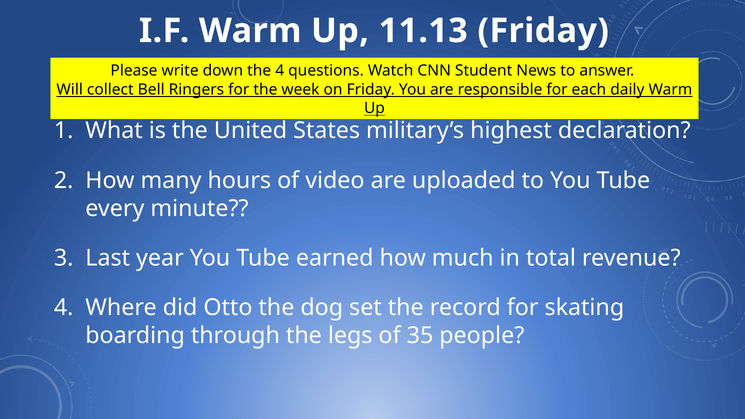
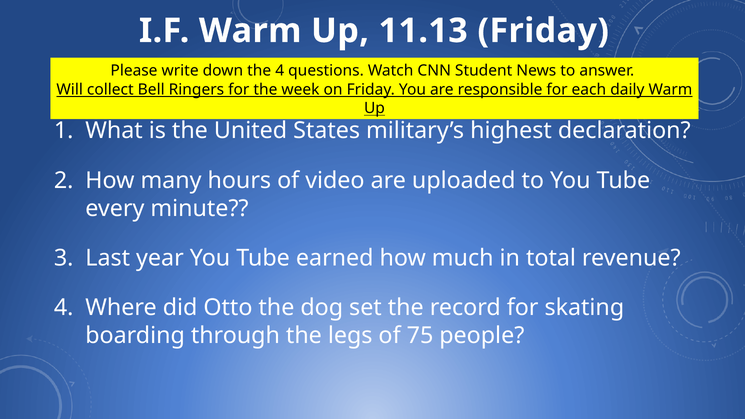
35: 35 -> 75 (420, 336)
